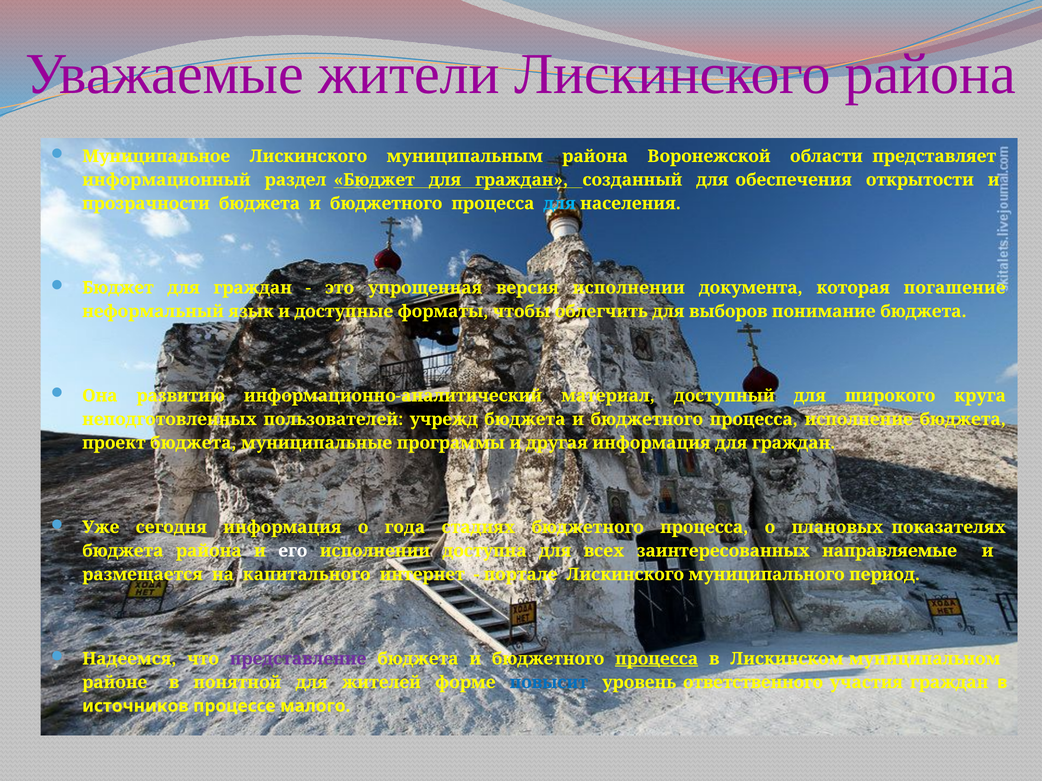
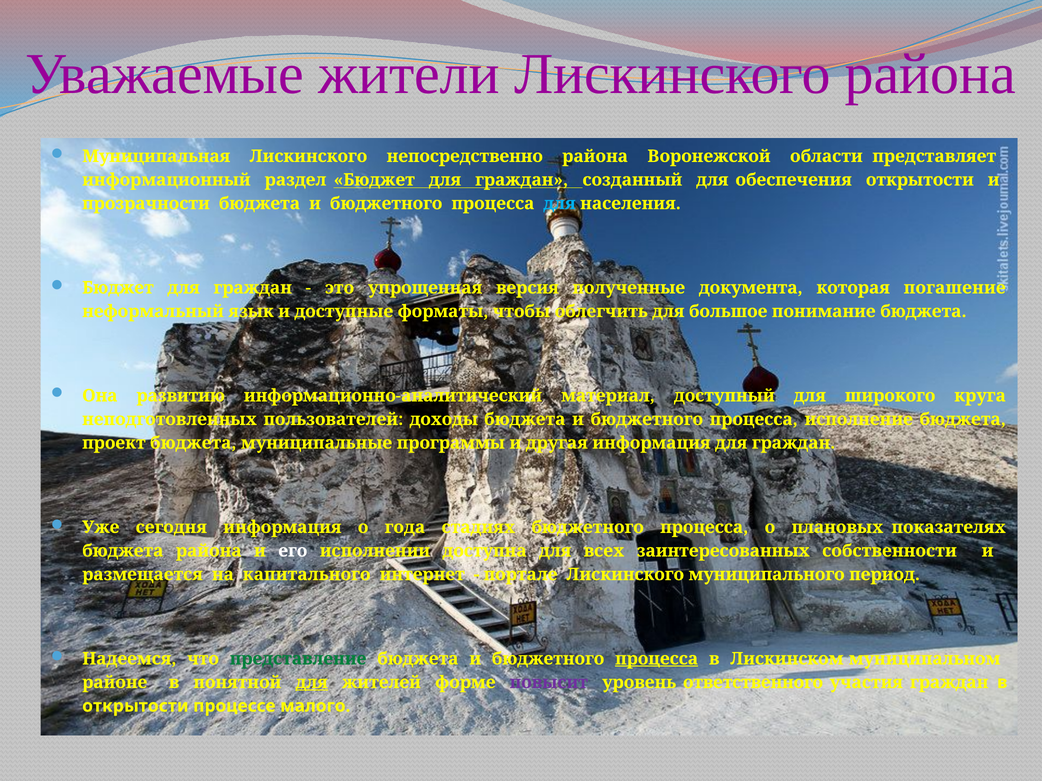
Муниципальное: Муниципальное -> Муниципальная (156, 156)
муниципальным: муниципальным -> непосредственно (465, 156)
версия исполнении: исполнении -> полученные (629, 288)
выборов: выборов -> большое (728, 312)
учрежд: учрежд -> доходы (444, 420)
направляемые: направляемые -> собственности (889, 551)
представление colour: purple -> green (298, 659)
для underline: none -> present (312, 683)
повысит colour: blue -> purple (549, 683)
источников: источников -> открытости (135, 706)
